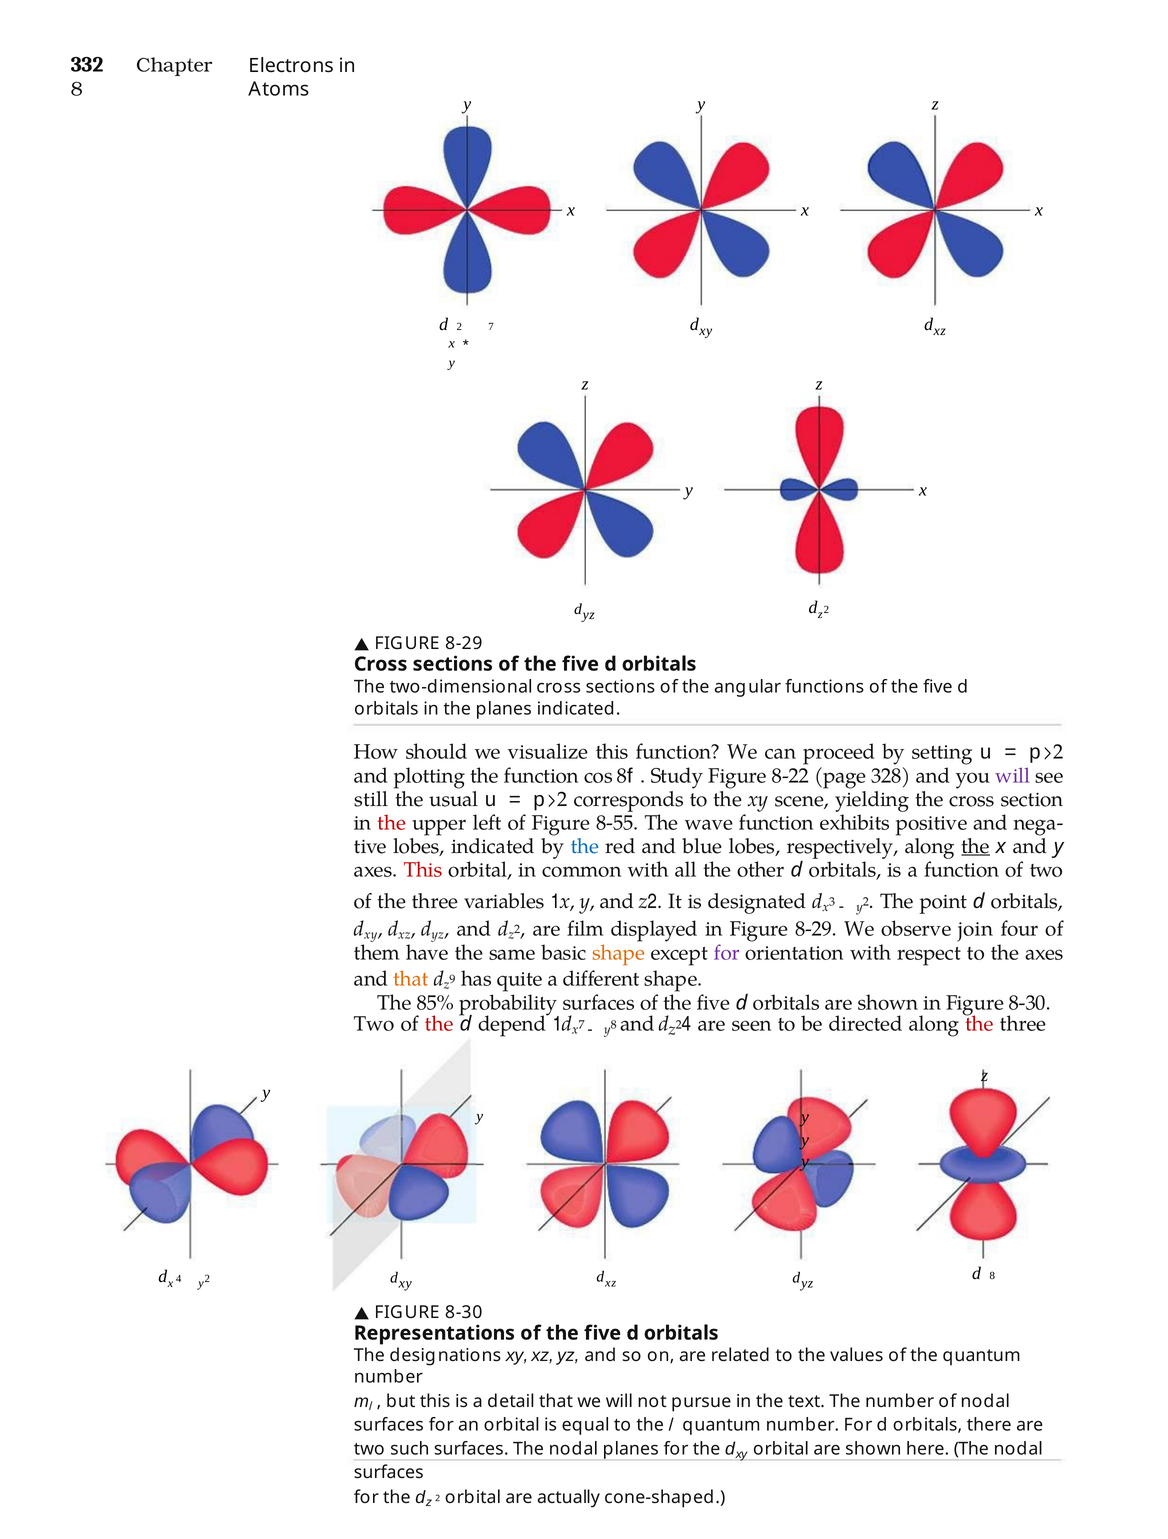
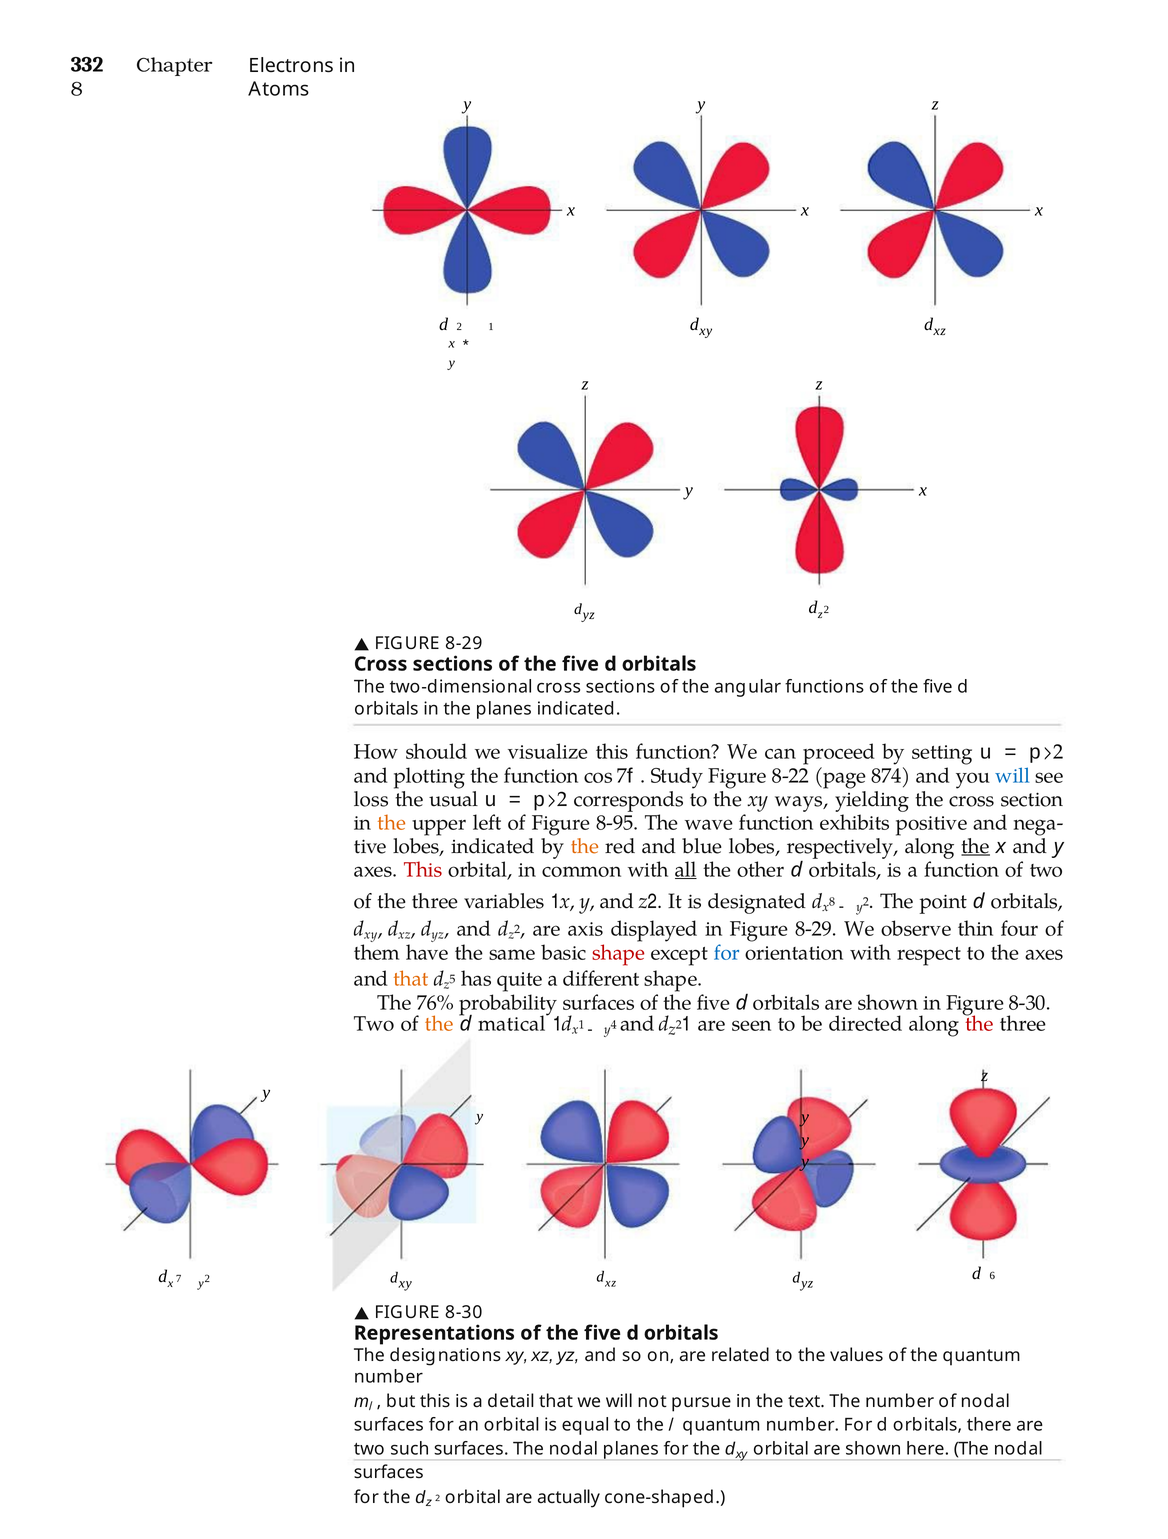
2 7: 7 -> 1 (491, 327)
cos 8: 8 -> 7 (622, 776)
328: 328 -> 874 (891, 776)
will colour: purple -> blue (1013, 776)
still: still -> loss (371, 800)
scene: scene -> ways (802, 800)
the colour: red -> orange (392, 823)
8-55: 8-55 -> 8-95 (617, 823)
the colour: blue -> orange (585, 847)
all underline: none -> present (686, 870)
x 3: 3 -> 8 (832, 902)
film: film -> axis (585, 929)
join: join -> thin (976, 929)
shape colour: orange -> red (619, 953)
for colour: purple -> blue (727, 953)
9: 9 -> 5 (452, 980)
85%: 85% -> 76% (435, 1003)
the colour: red -> orange (439, 1024)
depend: depend -> matical (512, 1024)
x 7: 7 -> 1 (582, 1025)
y 8: 8 -> 4 (614, 1025)
z2 4: 4 -> 1 (686, 1024)
x 4: 4 -> 7 (179, 1279)
d 8: 8 -> 6 (992, 1276)
